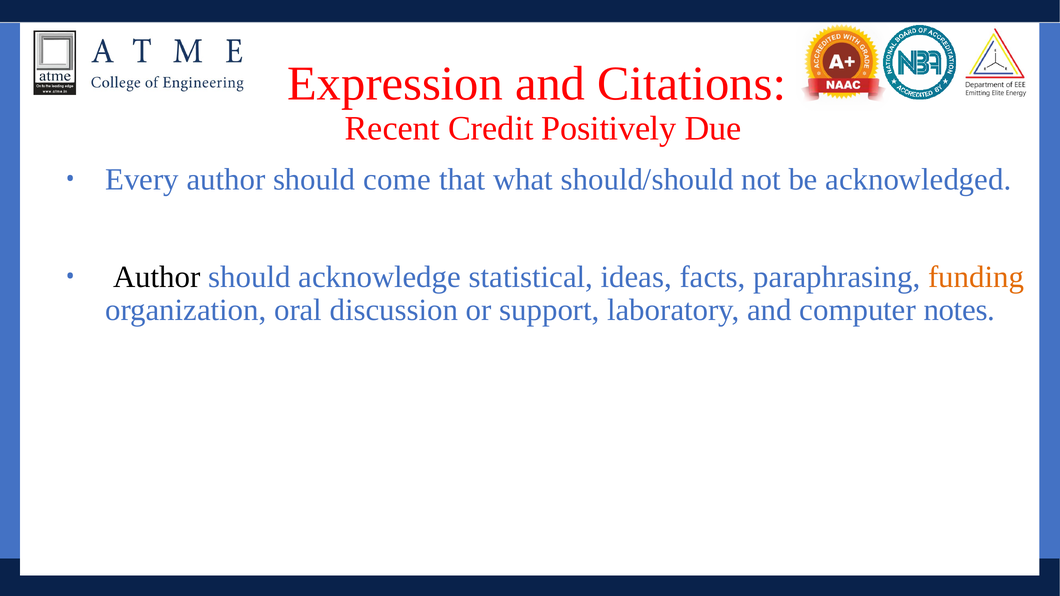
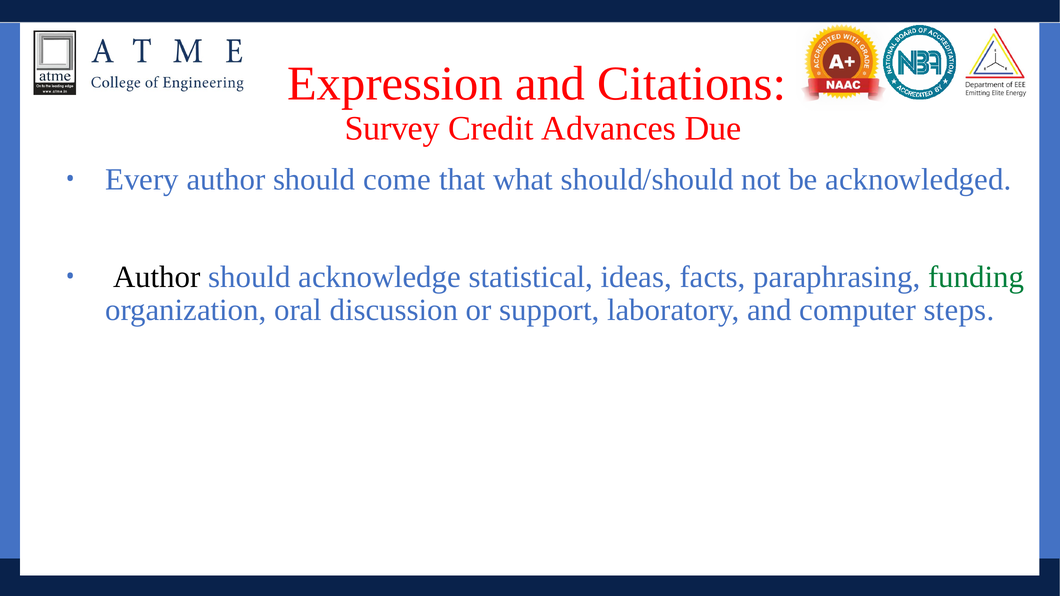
Recent: Recent -> Survey (392, 129)
Positively: Positively -> Advances (609, 129)
funding colour: orange -> green (976, 277)
notes: notes -> steps (959, 310)
